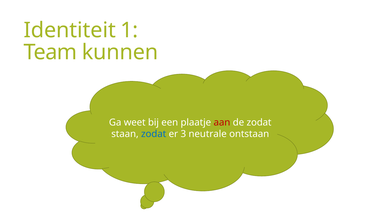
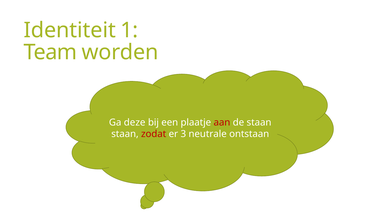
kunnen: kunnen -> worden (120, 52)
weet: weet -> deze (135, 123)
de zodat: zodat -> staan (259, 123)
zodat colour: blue -> red (154, 134)
